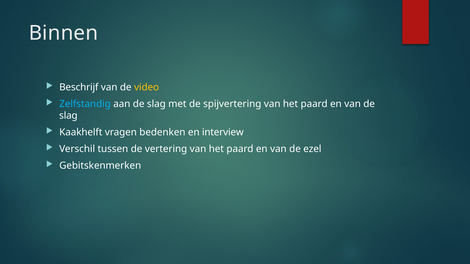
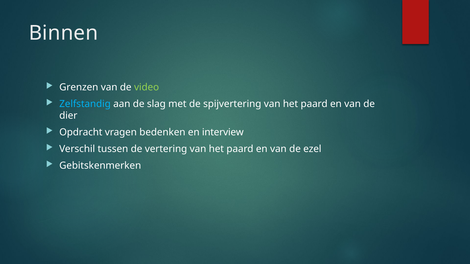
Beschrijf: Beschrijf -> Grenzen (79, 87)
video colour: yellow -> light green (147, 87)
slag: slag -> dier (68, 116)
Kaakhelft: Kaakhelft -> Opdracht (81, 133)
